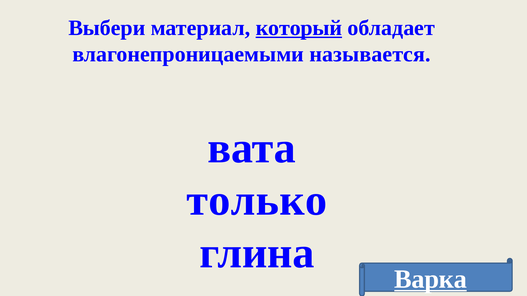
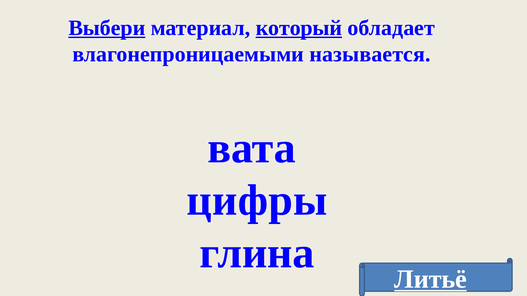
Выбери underline: none -> present (107, 28)
только: только -> цифры (257, 201)
Варка: Варка -> Литьё (431, 279)
